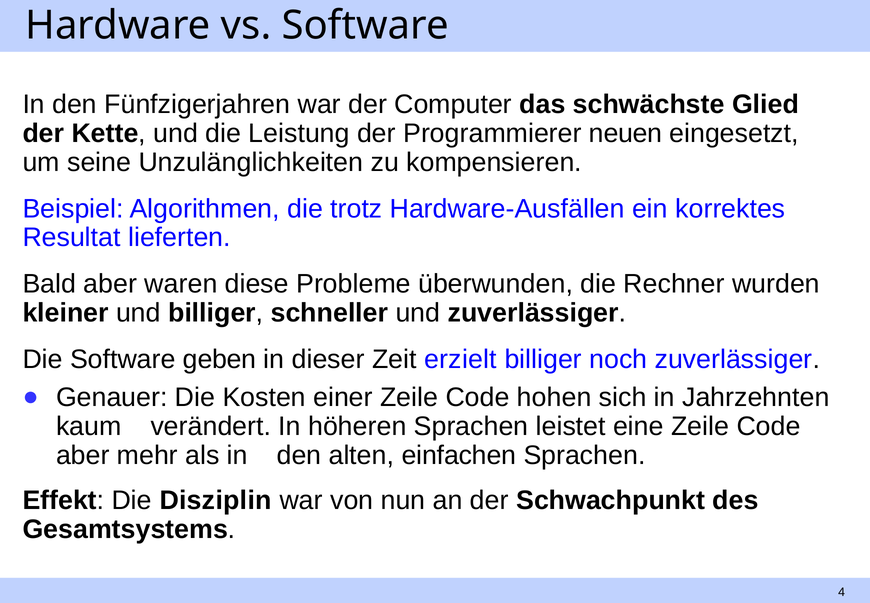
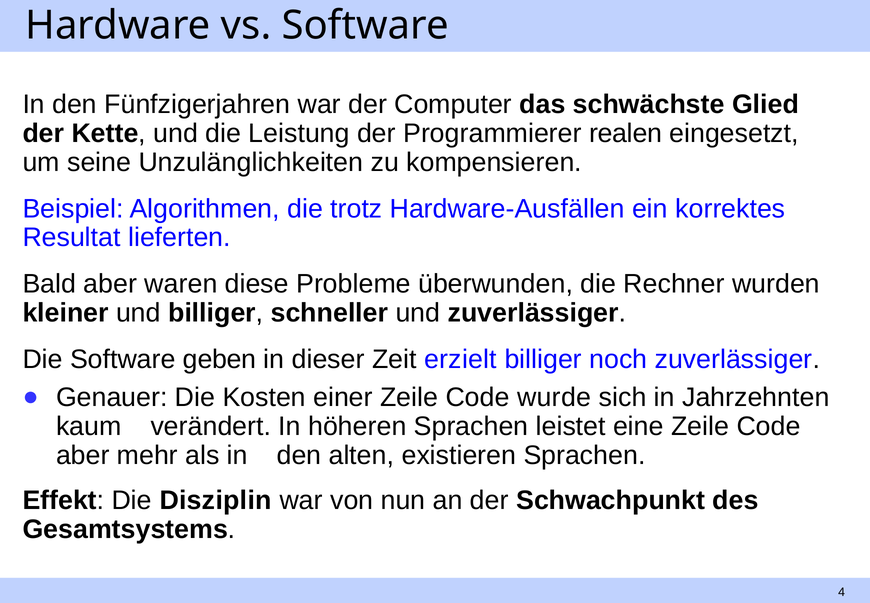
neuen: neuen -> realen (626, 133)
hohen: hohen -> wurde (554, 397)
einfachen: einfachen -> existieren (459, 455)
